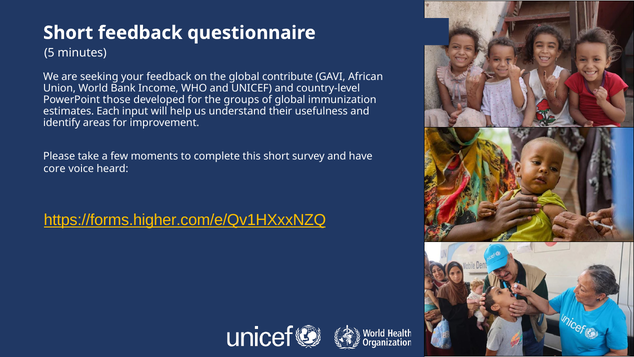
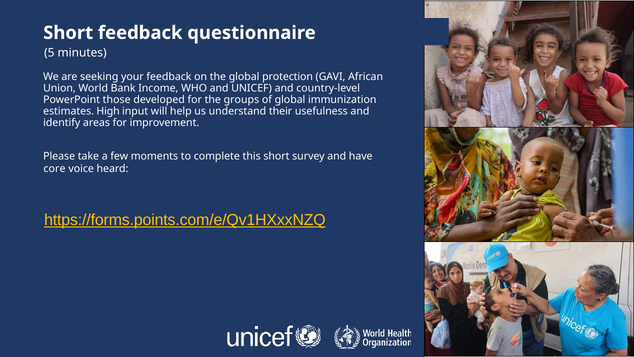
contribute: contribute -> protection (288, 77)
Each: Each -> High (108, 111)
https://forms.higher.com/e/Qv1HXxxNZQ: https://forms.higher.com/e/Qv1HXxxNZQ -> https://forms.points.com/e/Qv1HXxxNZQ (185, 220)
